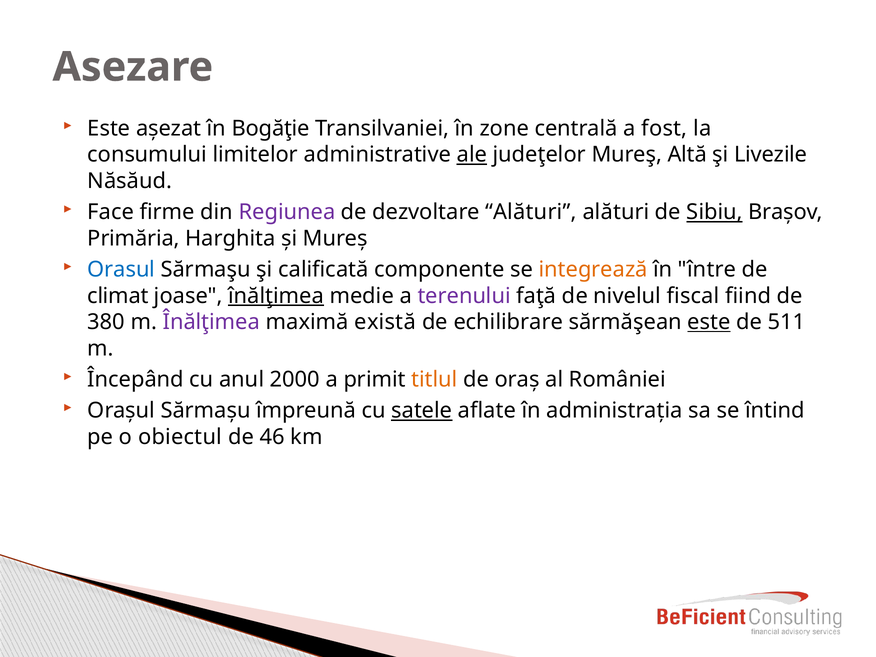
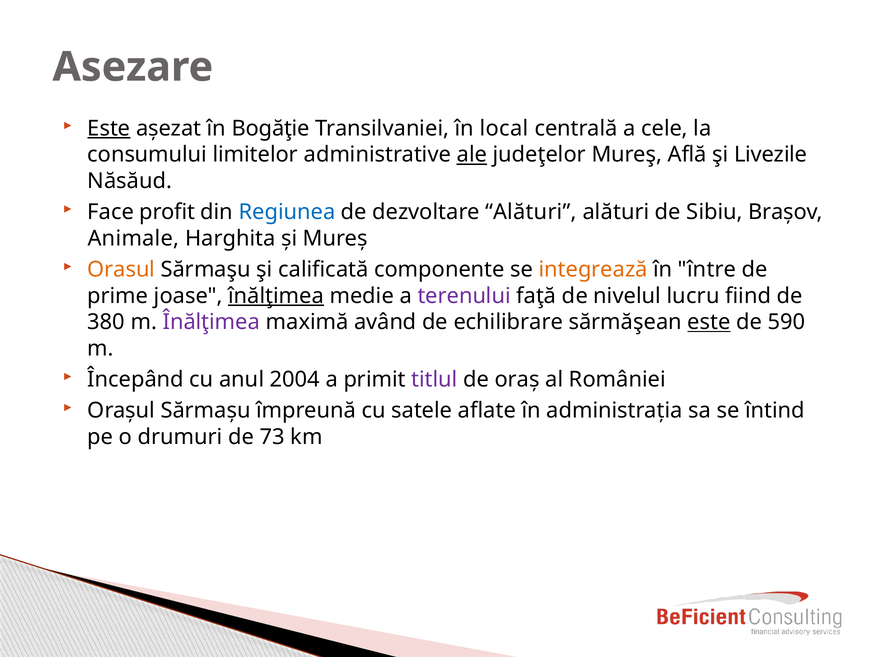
Este underline: none -> present (109, 128)
zone: zone -> local (504, 128)
fost: fost -> cele (665, 128)
Altă: Altă -> Află (687, 155)
firme: firme -> profit (167, 212)
Regiunea colour: purple -> blue (287, 212)
Sibiu underline: present -> none (715, 212)
Primăria: Primăria -> Animale (133, 238)
Orasul colour: blue -> orange (121, 270)
climat: climat -> prime (118, 296)
fiscal: fiscal -> lucru (693, 296)
există: există -> având (385, 322)
511: 511 -> 590 (787, 322)
2000: 2000 -> 2004 (295, 380)
titlul colour: orange -> purple (435, 380)
satele underline: present -> none (422, 411)
obiectul: obiectul -> drumuri (180, 437)
46: 46 -> 73 (272, 437)
